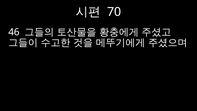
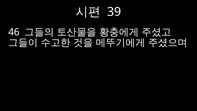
70: 70 -> 39 (114, 12)
